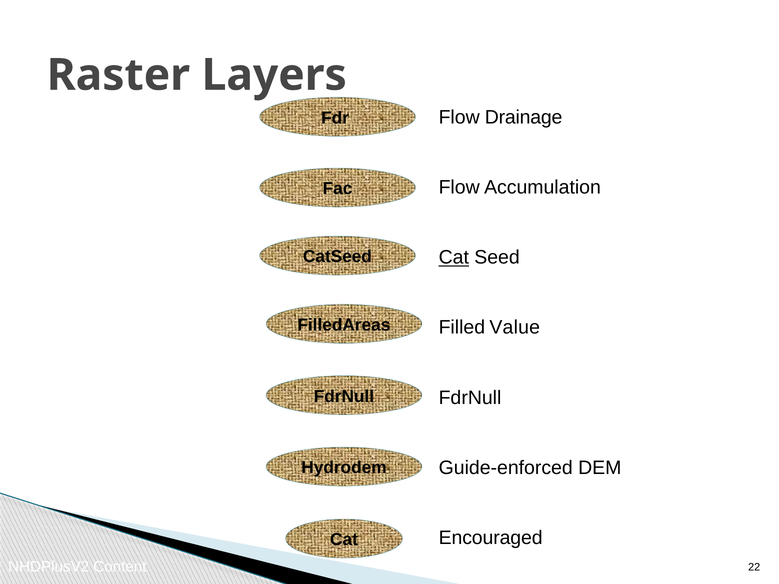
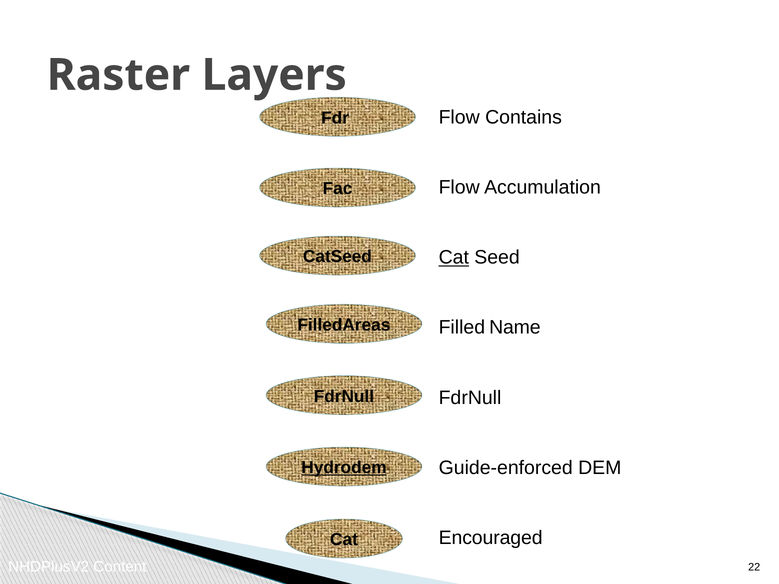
Drainage: Drainage -> Contains (524, 117)
Value: Value -> Name (515, 328)
Hydrodem underline: none -> present (344, 468)
